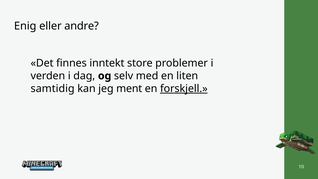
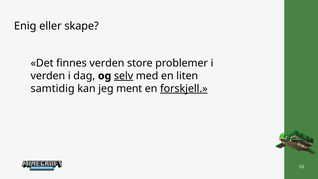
andre: andre -> skape (82, 26)
finnes inntekt: inntekt -> verden (107, 63)
selv underline: none -> present (124, 76)
